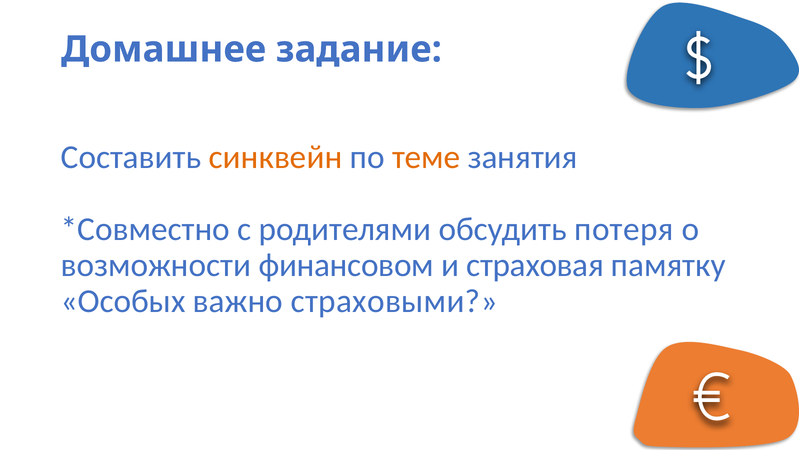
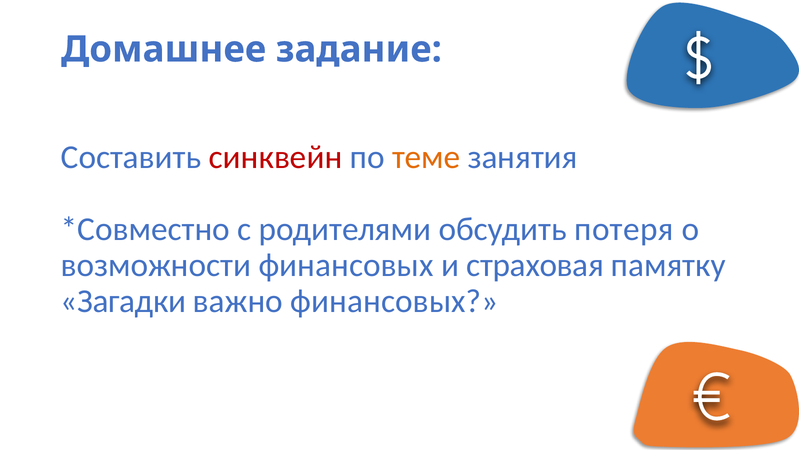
синквейн colour: orange -> red (276, 157)
возможности финансовом: финансовом -> финансовых (346, 265)
Особых: Особых -> Загадки (123, 301)
важно страховыми: страховыми -> финансовых (394, 301)
